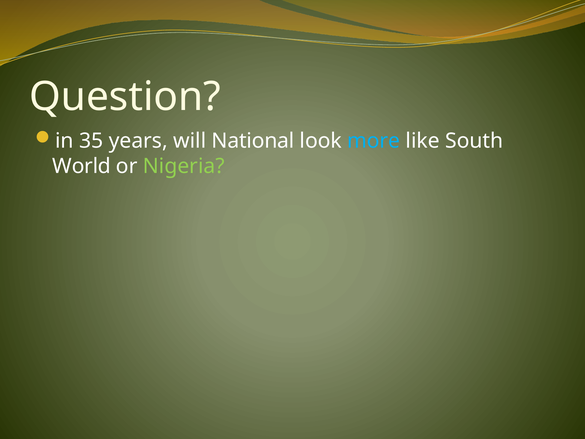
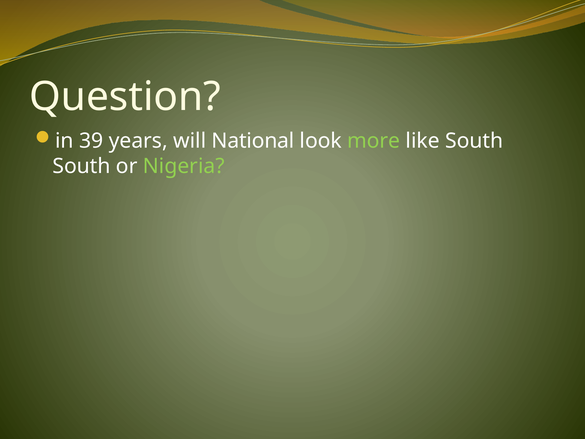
35: 35 -> 39 (91, 141)
more colour: light blue -> light green (374, 141)
World: World -> South (82, 166)
